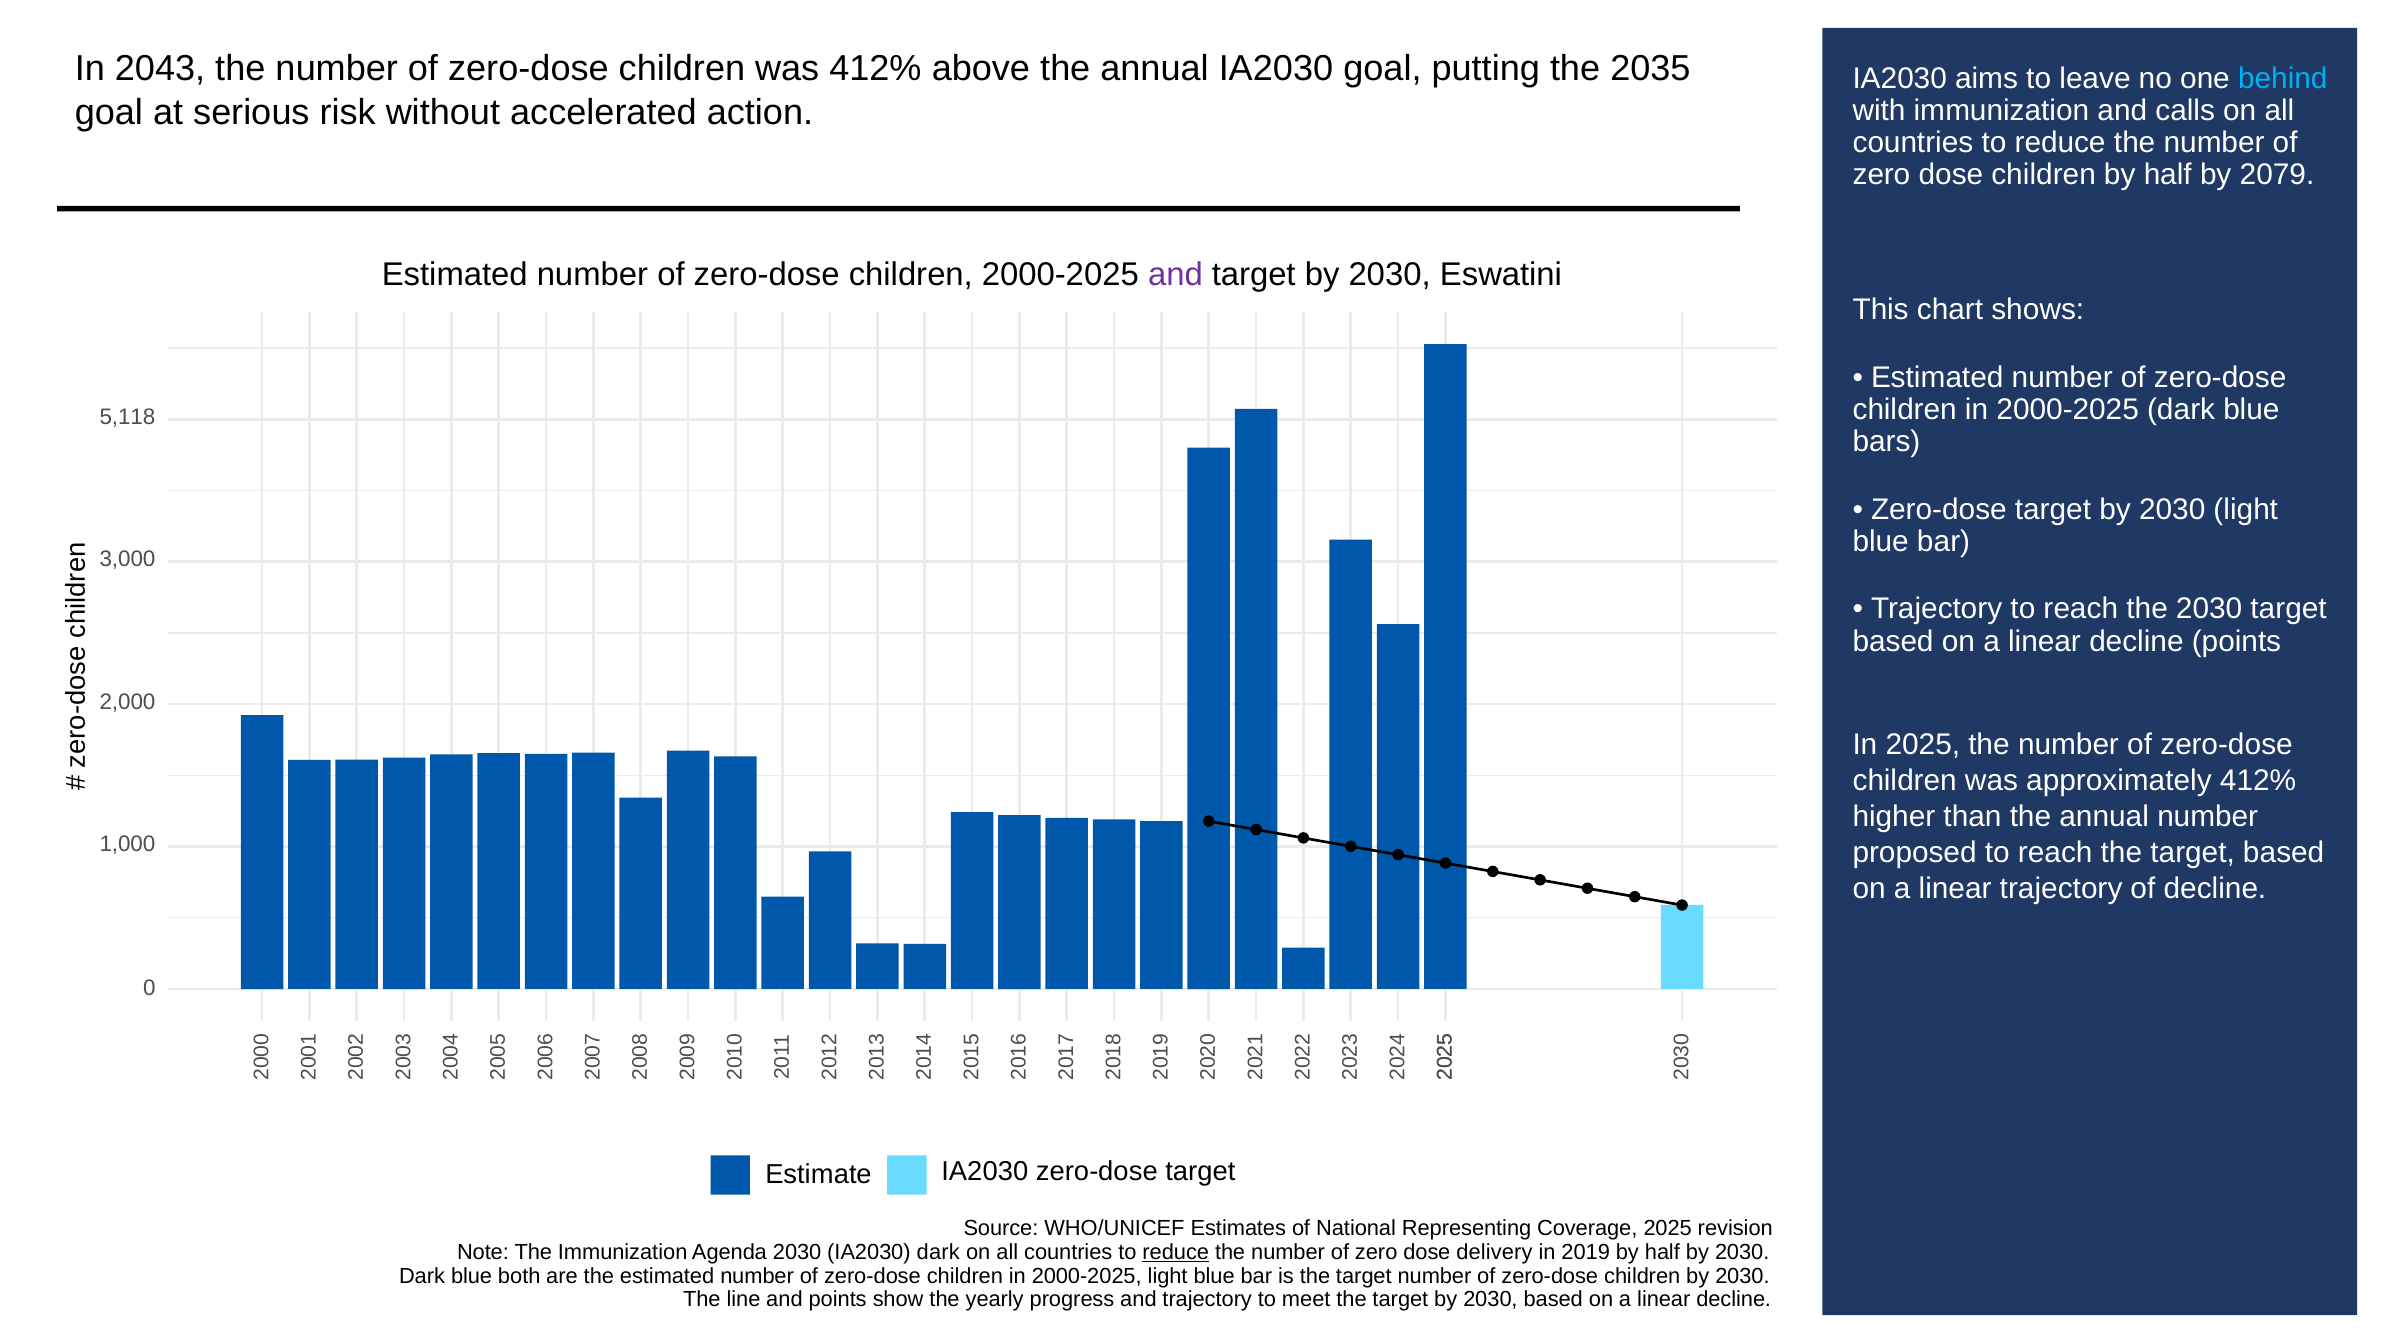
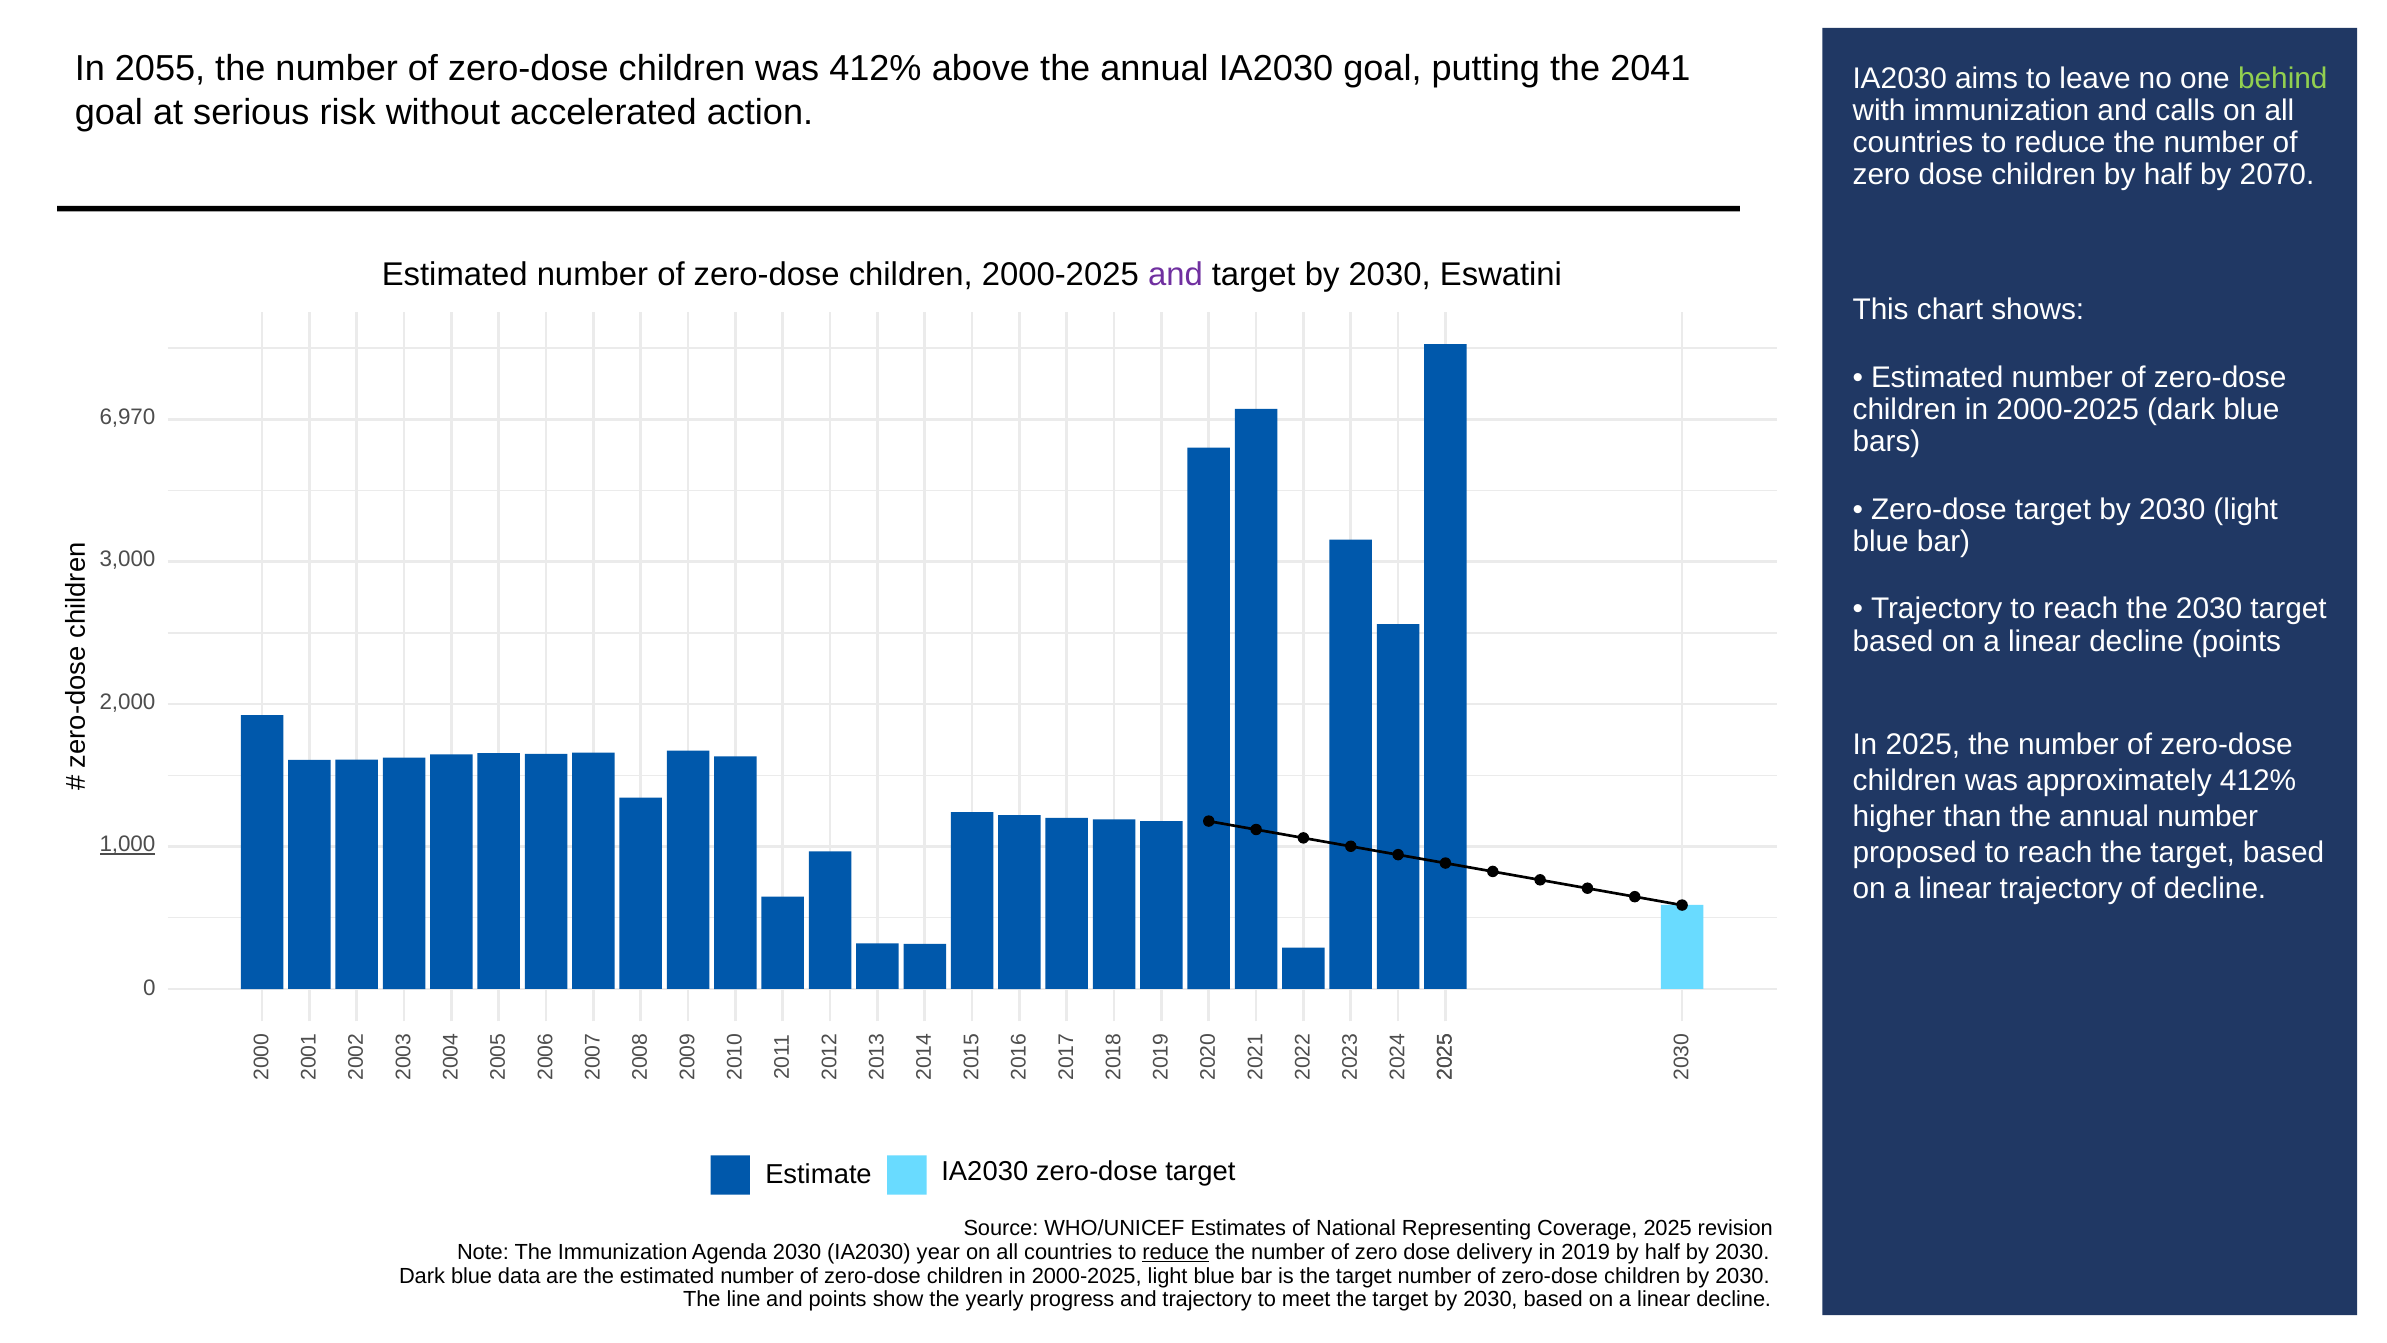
2043: 2043 -> 2055 (160, 69)
2035: 2035 -> 2041 (1650, 69)
behind colour: light blue -> light green (2283, 78)
2079: 2079 -> 2070 (2277, 175)
5,118: 5,118 -> 6,970 (127, 417)
1,000 underline: none -> present (127, 844)
IA2030 dark: dark -> year (938, 1252)
both: both -> data (519, 1276)
